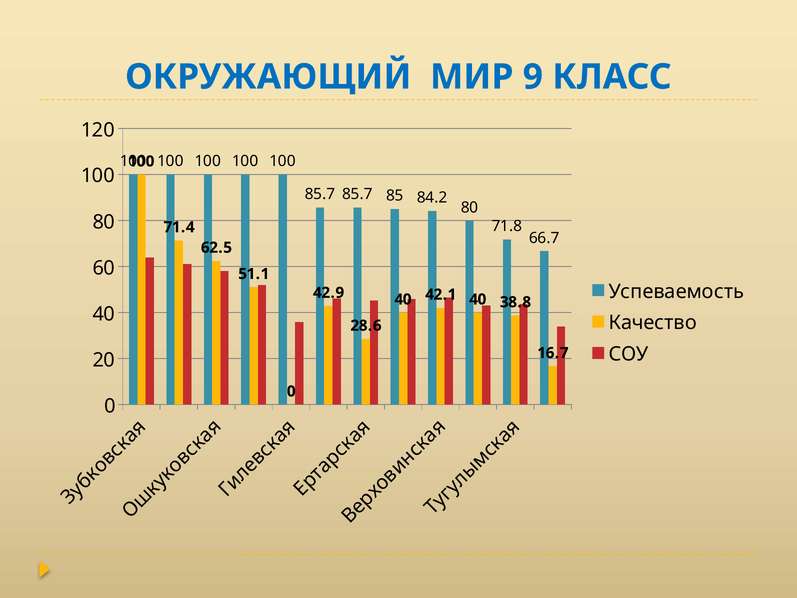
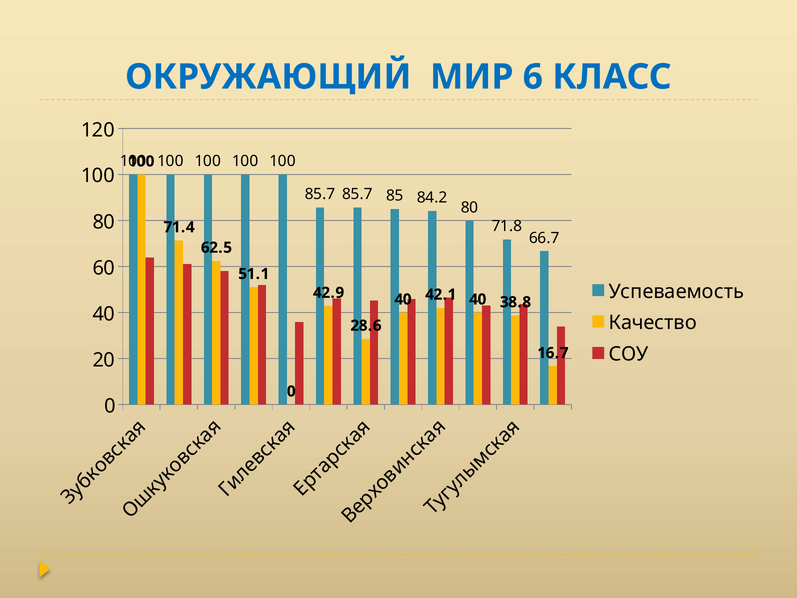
9: 9 -> 6 (533, 77)
